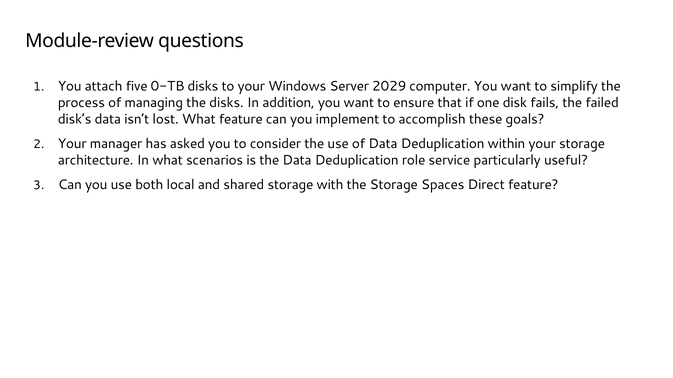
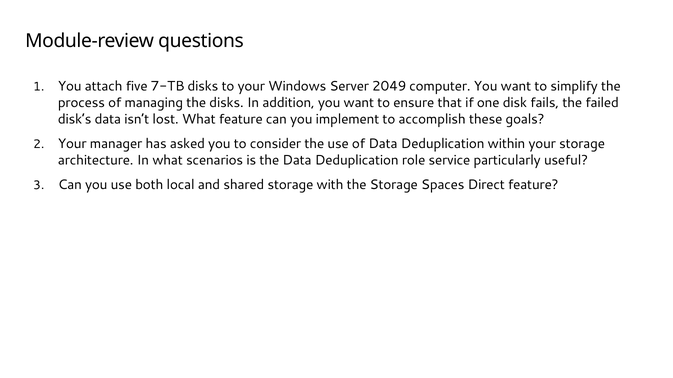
0-TB: 0-TB -> 7-TB (168, 86)
2029: 2029 -> 2049 (389, 86)
